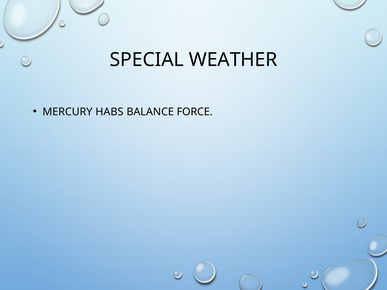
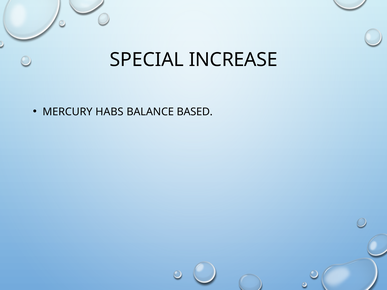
WEATHER: WEATHER -> INCREASE (233, 60)
FORCE: FORCE -> BASED (195, 112)
